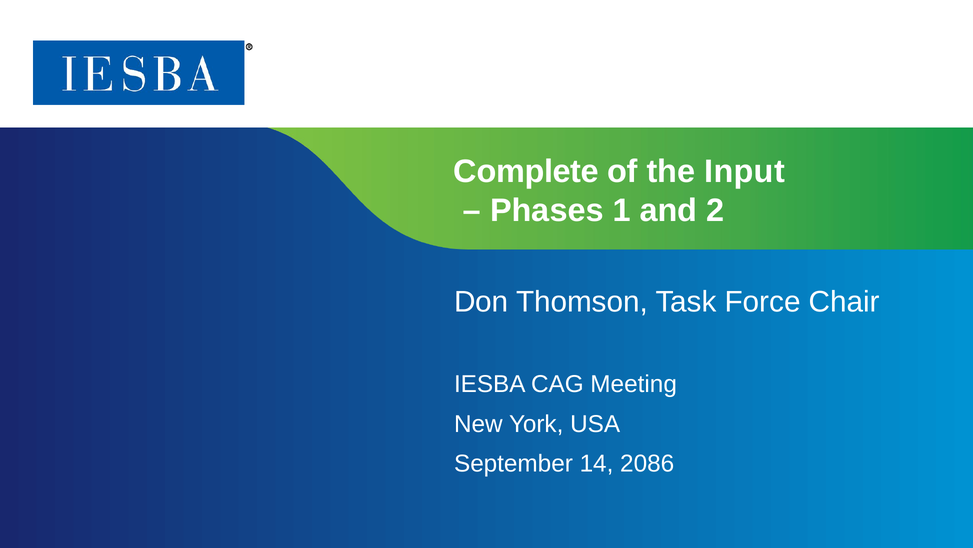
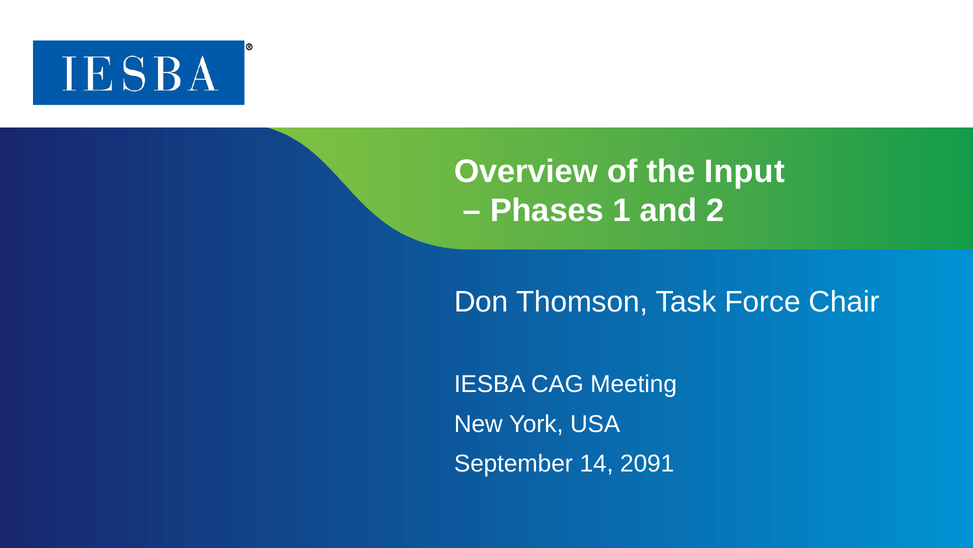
Complete: Complete -> Overview (526, 171)
2086: 2086 -> 2091 (647, 463)
